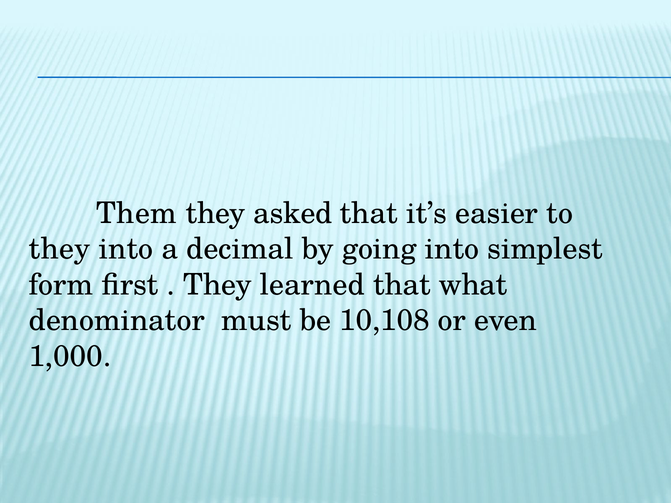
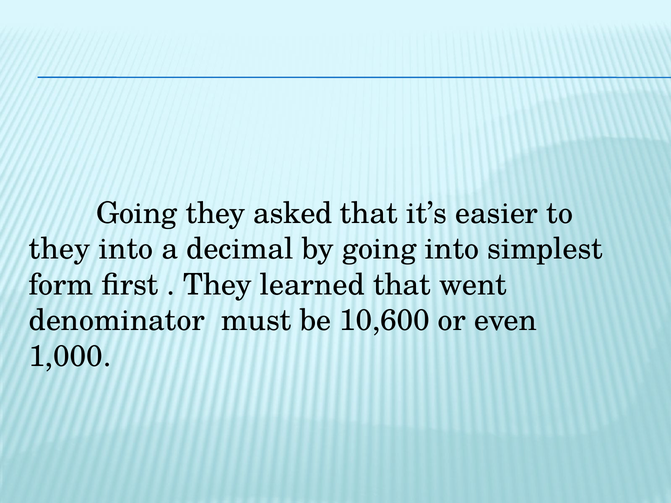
Them: Them -> Going (137, 213)
what: what -> went (473, 285)
10,108: 10,108 -> 10,600 (385, 321)
